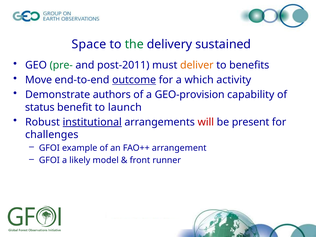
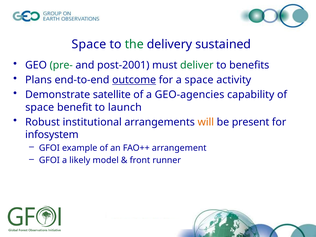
post-2011: post-2011 -> post-2001 (123, 65)
deliver colour: orange -> green (197, 65)
Move: Move -> Plans (39, 80)
a which: which -> space (199, 80)
authors: authors -> satellite (112, 95)
GEO-provision: GEO-provision -> GEO-agencies (190, 95)
status: status -> space (40, 107)
institutional underline: present -> none (92, 122)
will colour: red -> orange (206, 122)
challenges: challenges -> infosystem (52, 135)
